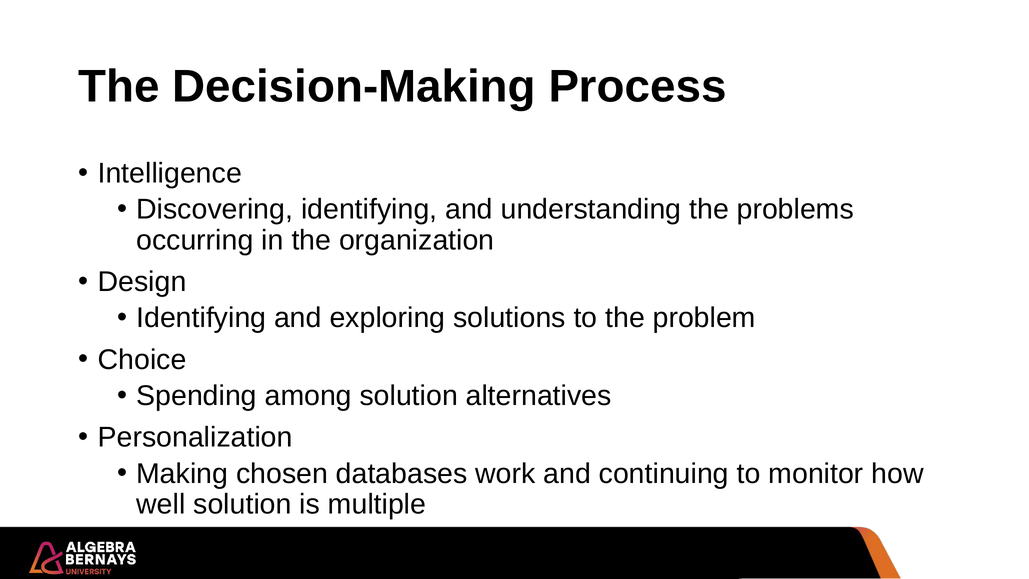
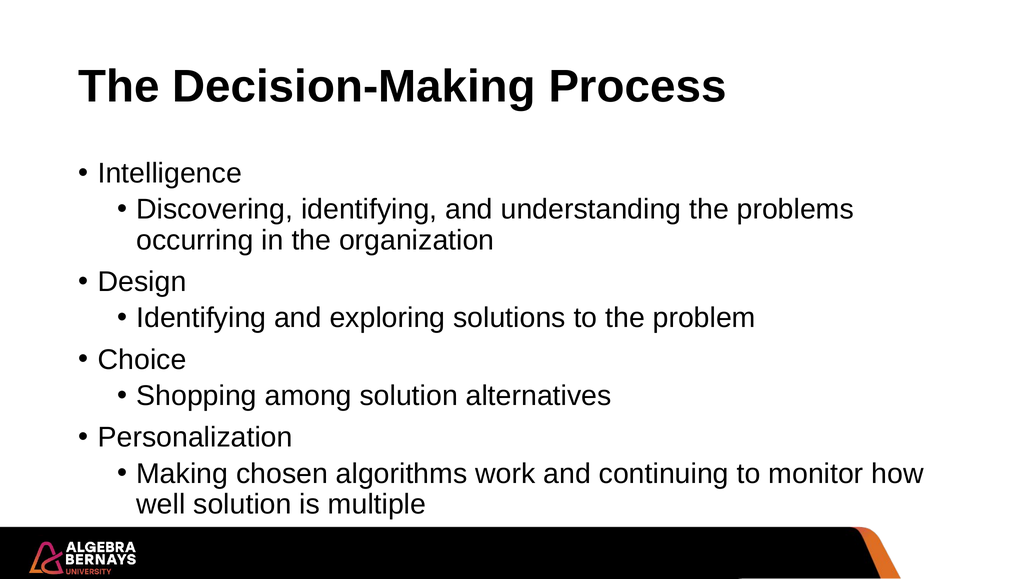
Spending: Spending -> Shopping (197, 396)
databases: databases -> algorithms (402, 473)
